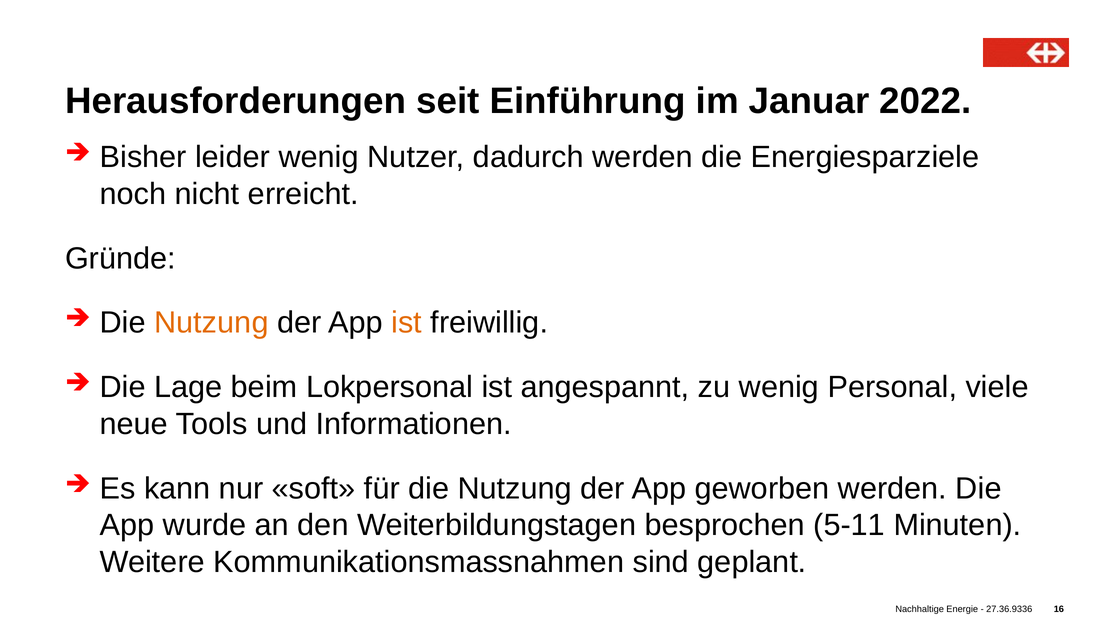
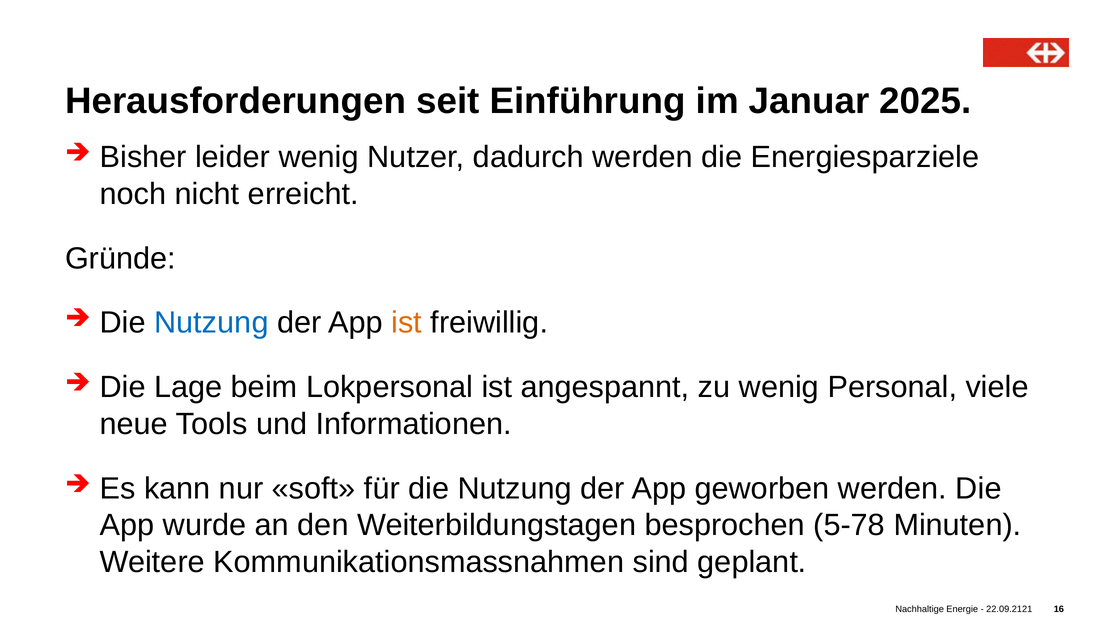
2022: 2022 -> 2025 (925, 101)
Nutzung colour: orange -> blue (211, 323)
5-11: 5-11 -> 5-78 (849, 525)
27.36.9336: 27.36.9336 -> 22.09.2121 (1009, 608)
